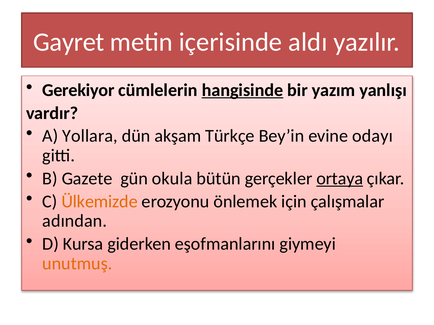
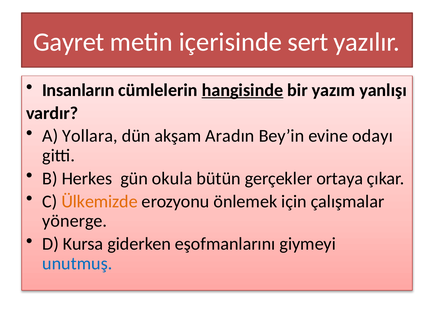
aldı: aldı -> sert (308, 42)
Gerekiyor: Gerekiyor -> Insanların (78, 90)
Türkçe: Türkçe -> Aradın (230, 136)
Gazete: Gazete -> Herkes (87, 179)
ortaya underline: present -> none (340, 179)
adından: adından -> yönerge (75, 221)
unutmuş colour: orange -> blue (77, 264)
